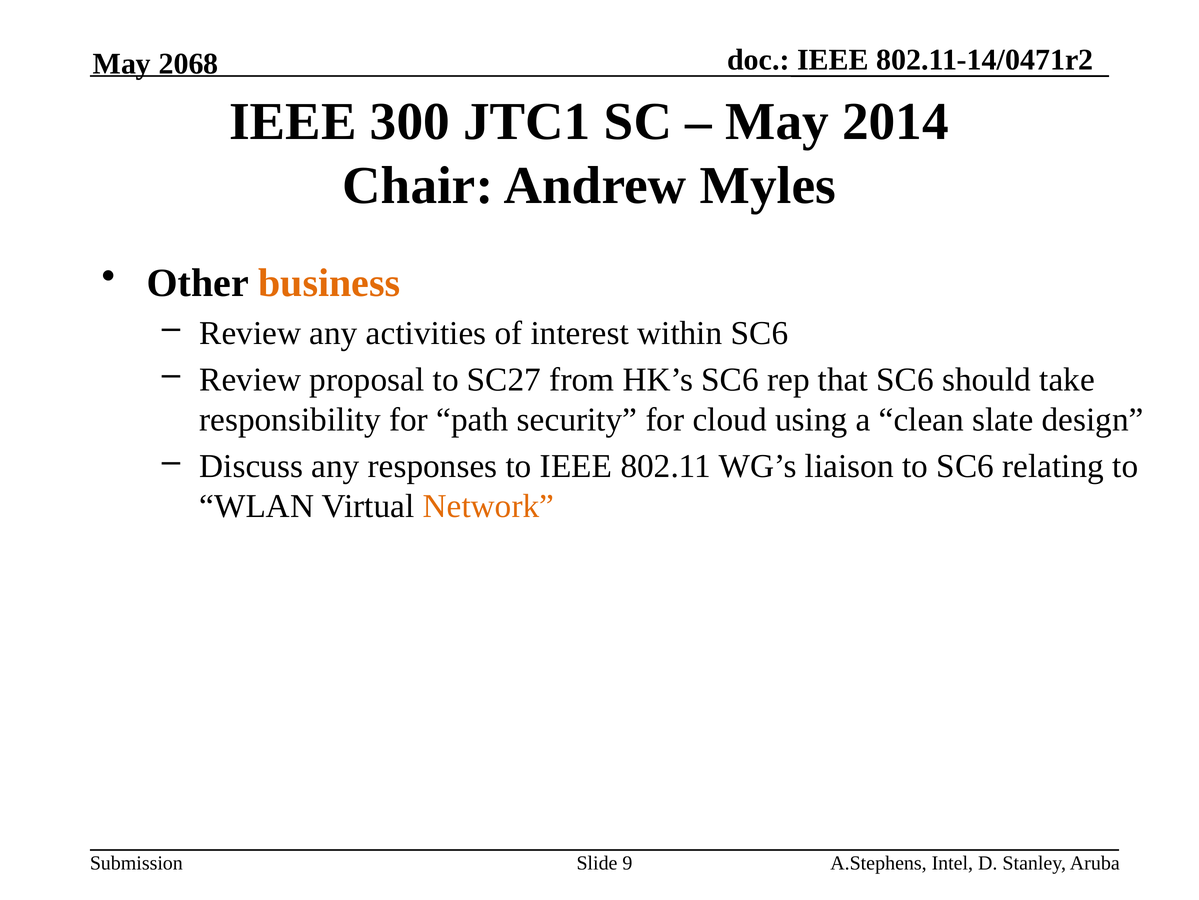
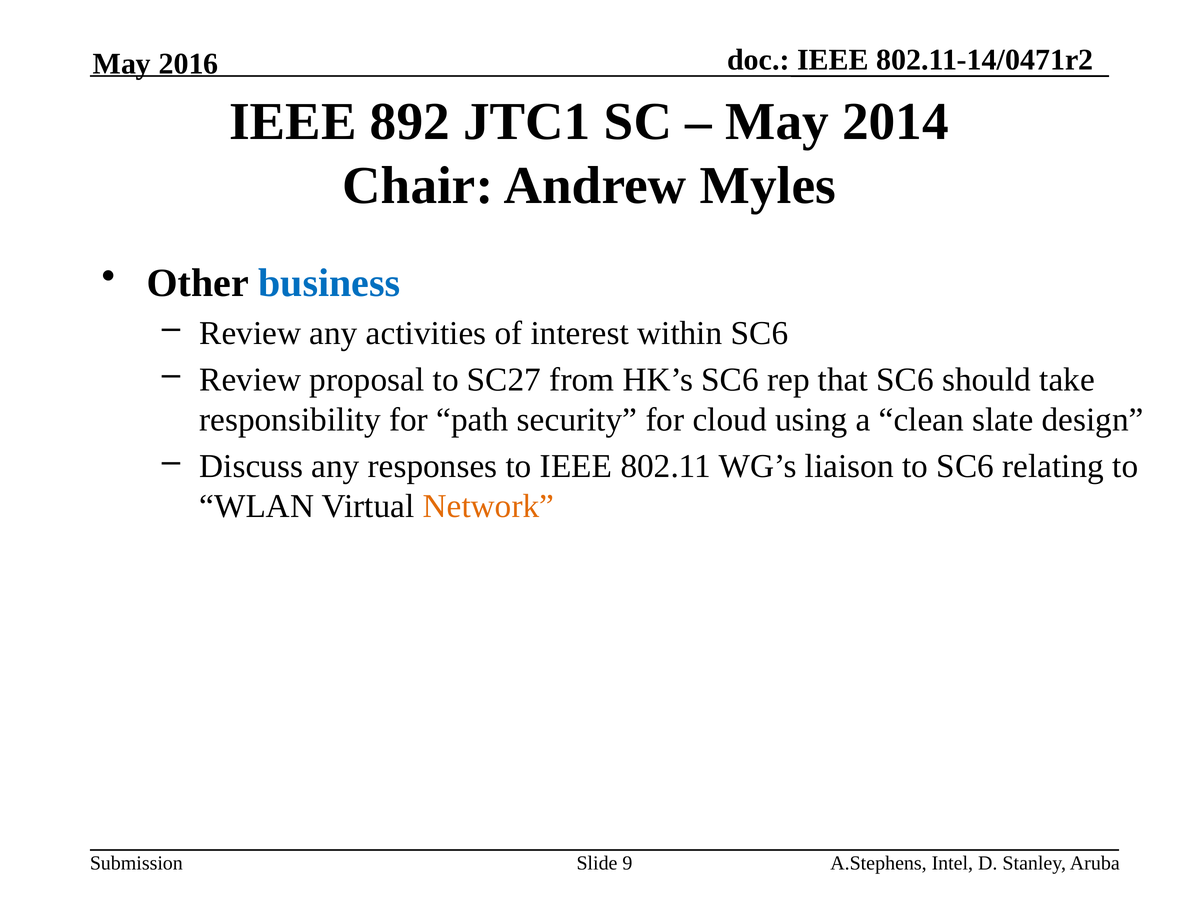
2068: 2068 -> 2016 (189, 64)
300: 300 -> 892 (410, 122)
business colour: orange -> blue (329, 283)
